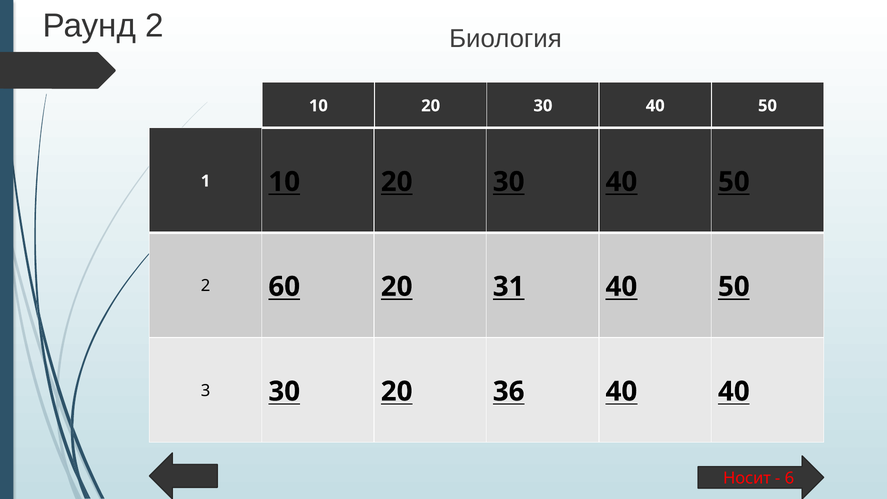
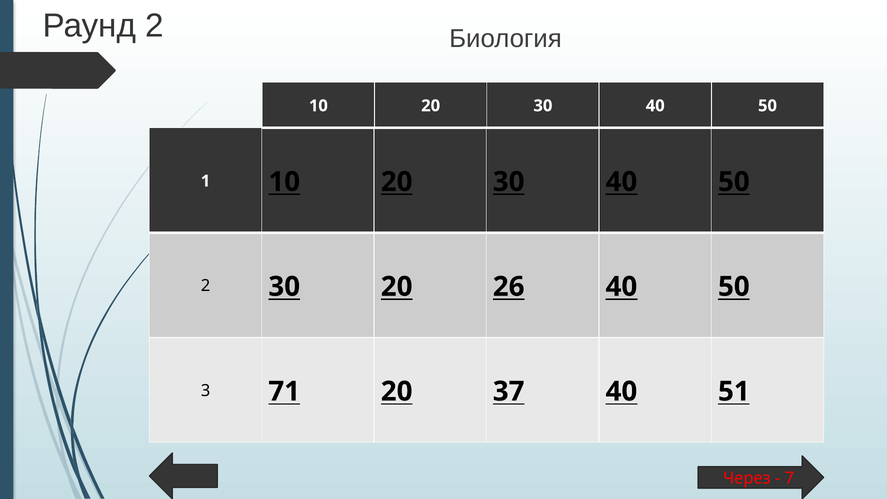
2 60: 60 -> 30 (284, 287)
31: 31 -> 26 (509, 287)
3 30: 30 -> 71 (284, 391)
36: 36 -> 37 (509, 391)
40 40: 40 -> 51 (734, 391)
Носит: Носит -> Через (747, 478)
6: 6 -> 7 (789, 478)
